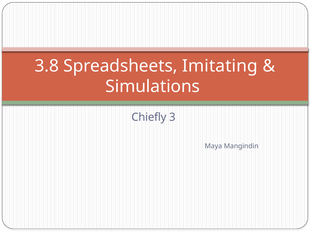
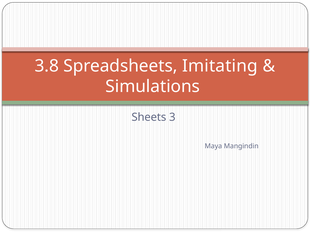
Chiefly: Chiefly -> Sheets (149, 118)
